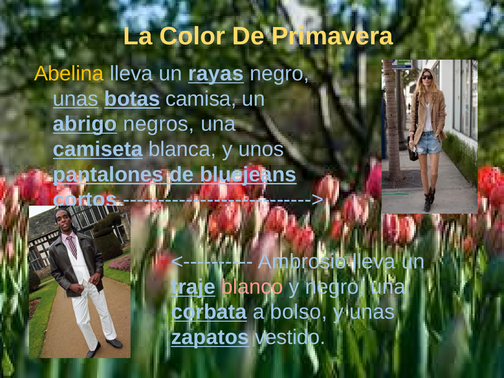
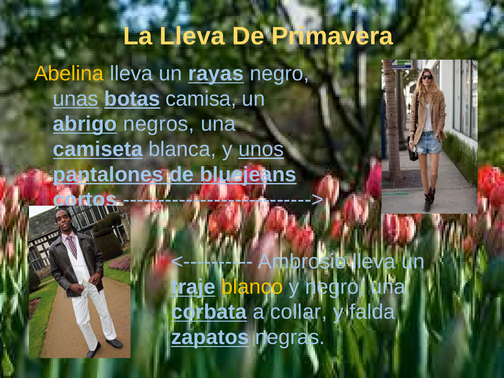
La Color: Color -> Lleva (192, 36)
unos underline: none -> present (261, 149)
blanco colour: pink -> yellow (252, 287)
bolso: bolso -> collar (299, 312)
y unas: unas -> falda (372, 312)
vestido: vestido -> negras (290, 337)
